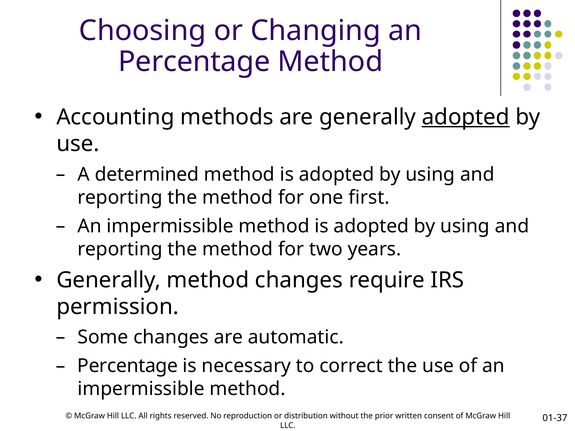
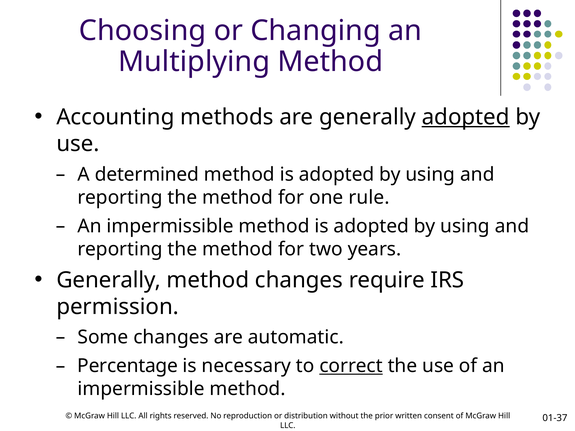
Percentage: Percentage -> Multiplying (194, 62)
first: first -> rule (369, 197)
correct underline: none -> present (351, 366)
